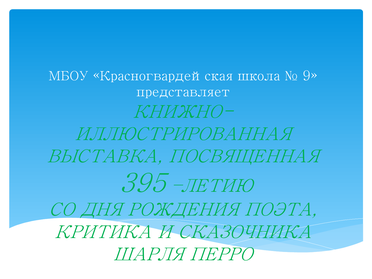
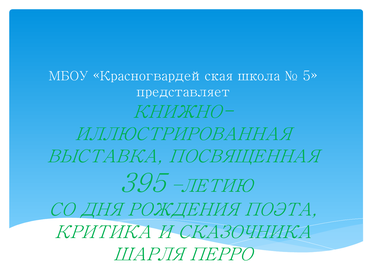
9: 9 -> 5 (310, 76)
